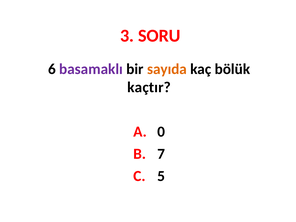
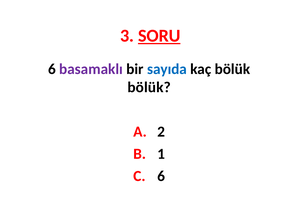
SORU underline: none -> present (159, 36)
sayıda colour: orange -> blue (167, 69)
kaçtır: kaçtır -> bölük (149, 87)
0: 0 -> 2 (161, 132)
7: 7 -> 1 (161, 154)
5: 5 -> 6 (161, 176)
